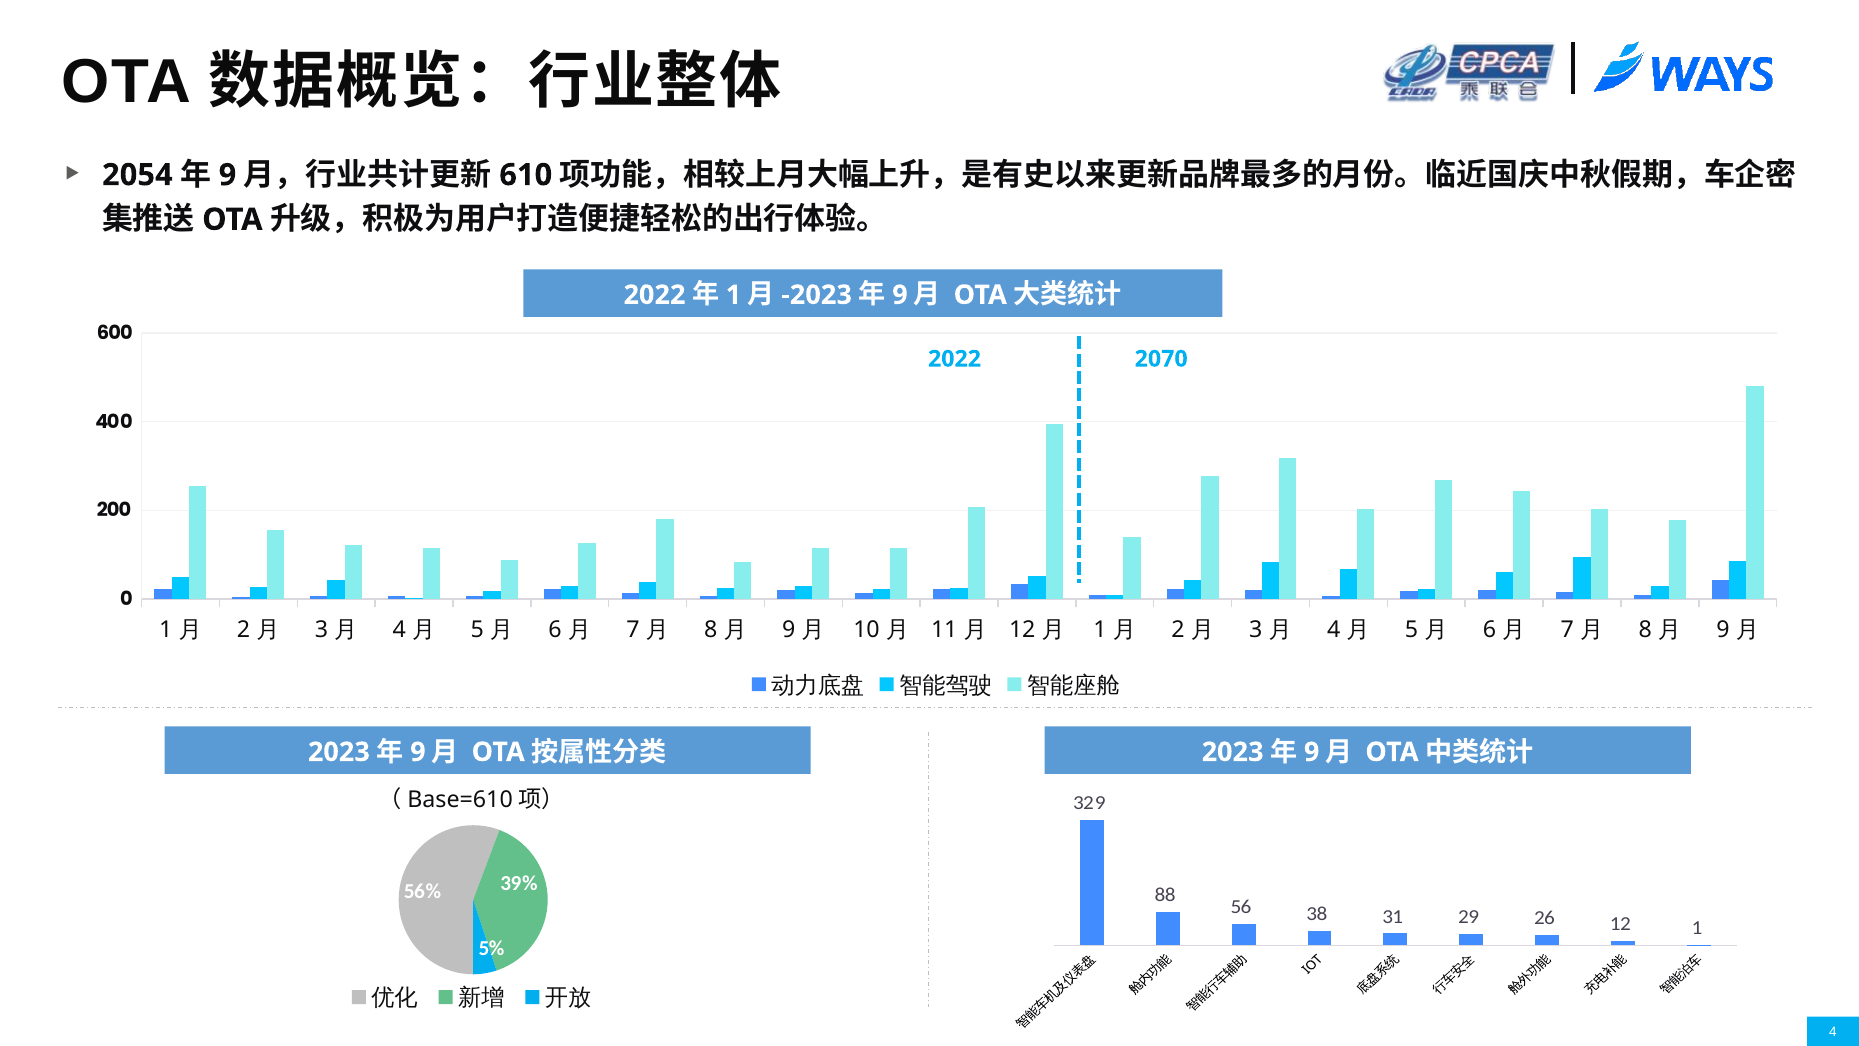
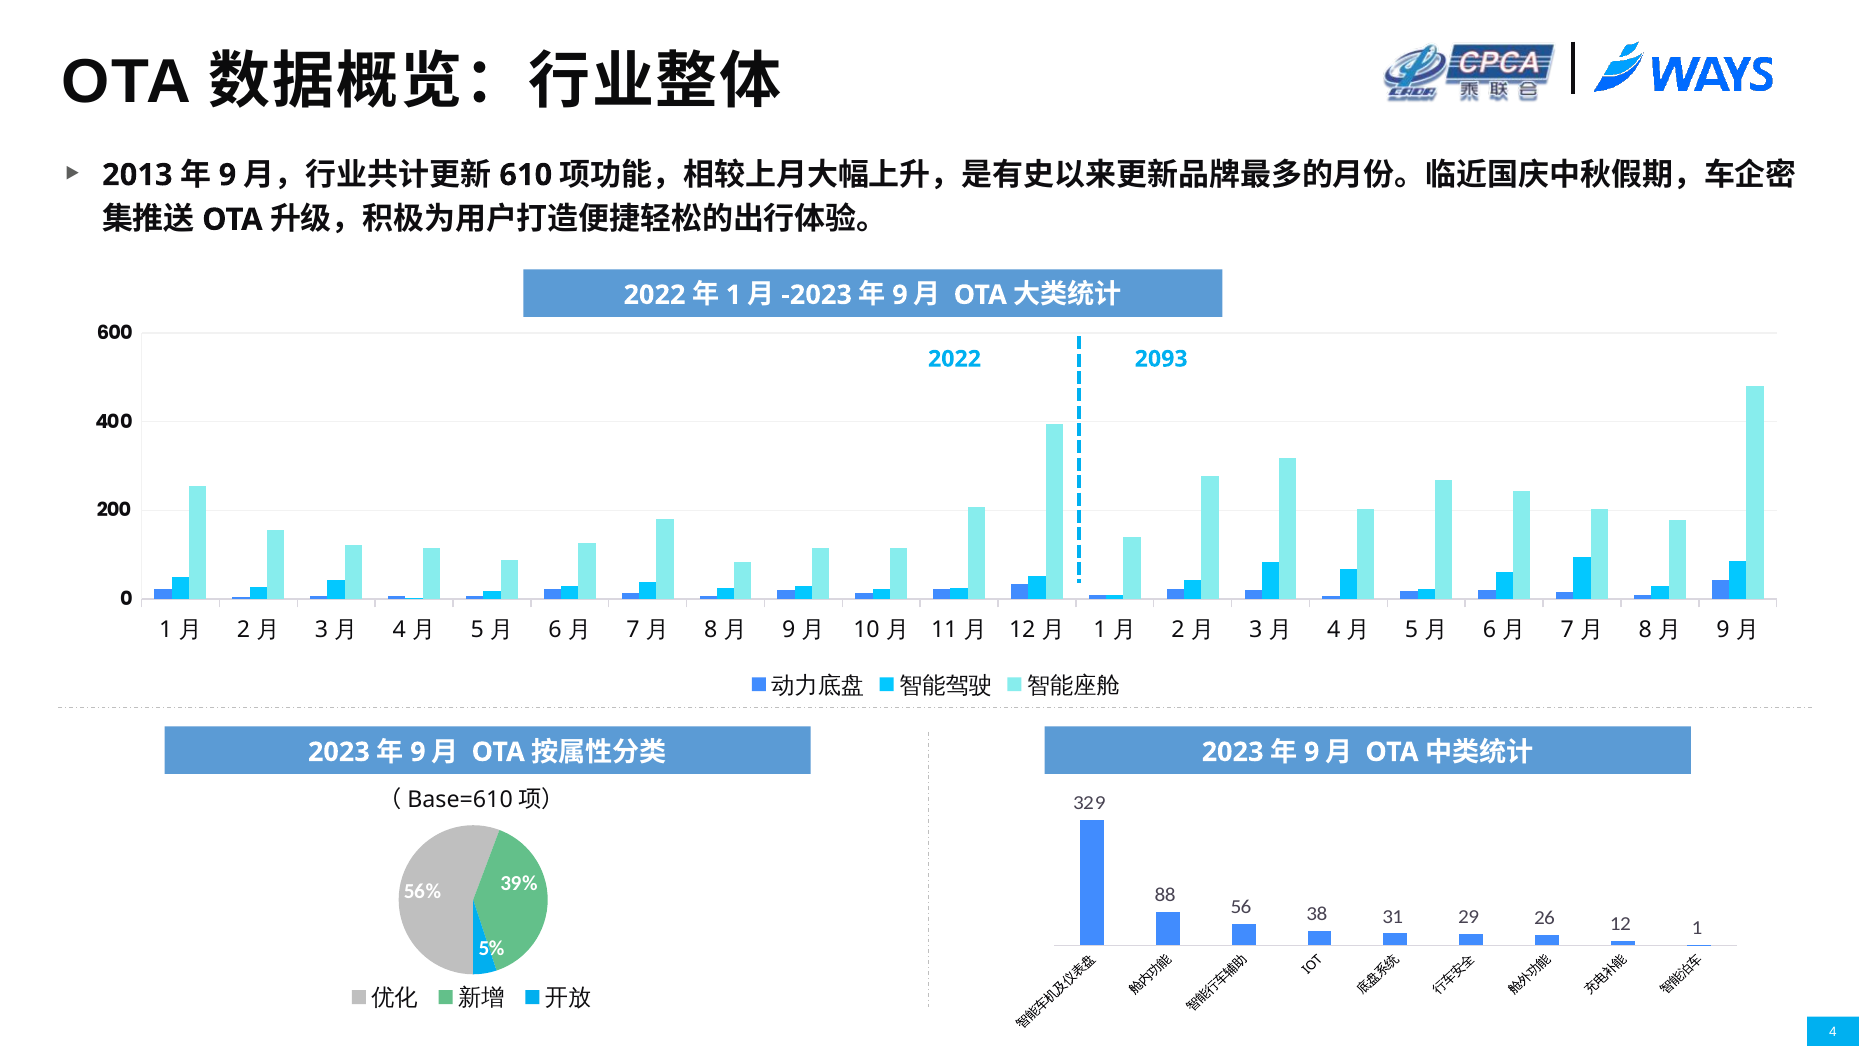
2054: 2054 -> 2013 (137, 175)
2070: 2070 -> 2093 (1161, 359)
